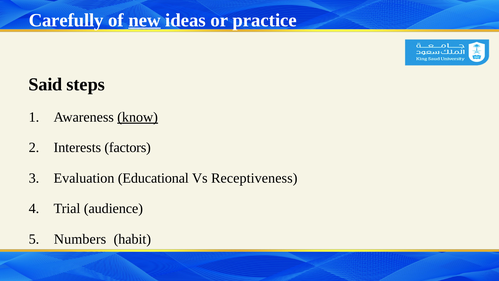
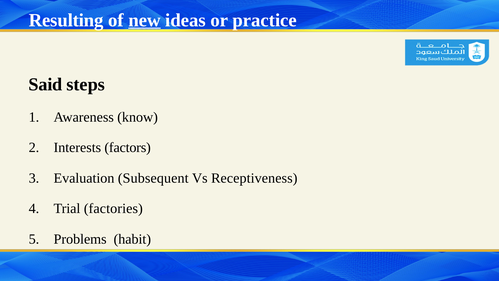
Carefully: Carefully -> Resulting (66, 20)
know underline: present -> none (138, 117)
Educational: Educational -> Subsequent (153, 178)
audience: audience -> factories (113, 208)
Numbers: Numbers -> Problems (80, 239)
